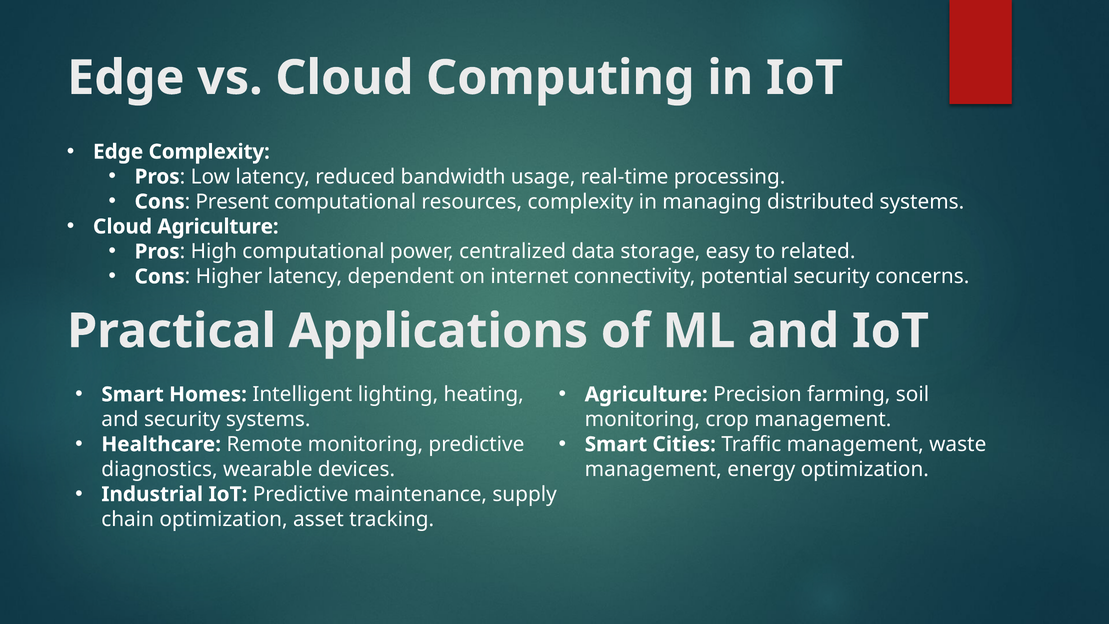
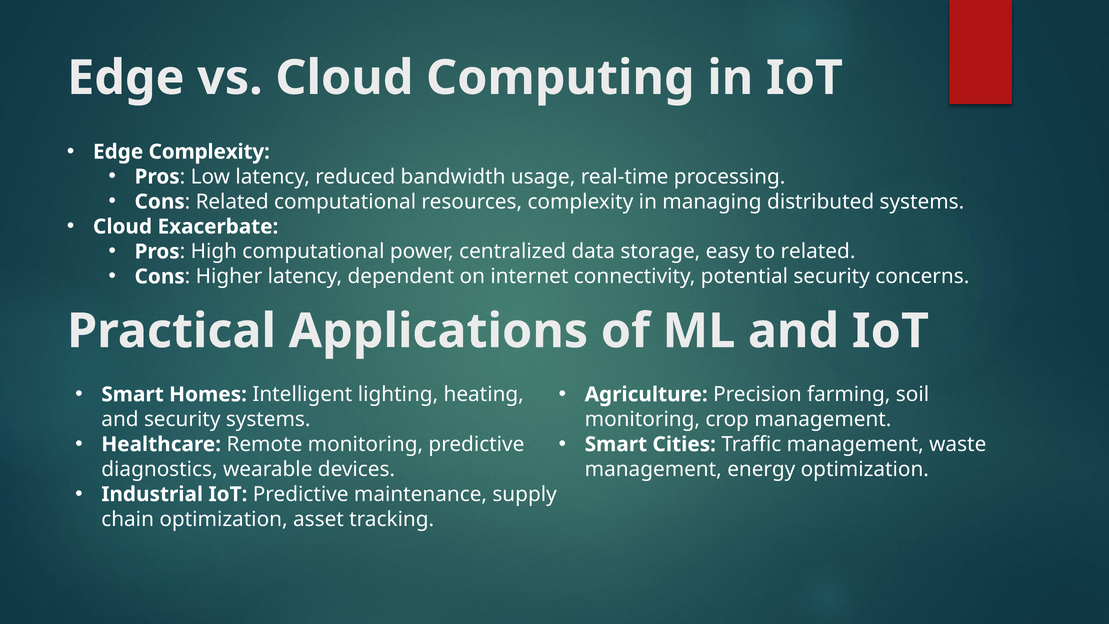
Present: Present -> Related (232, 202)
Cloud Agriculture: Agriculture -> Exacerbate (218, 227)
